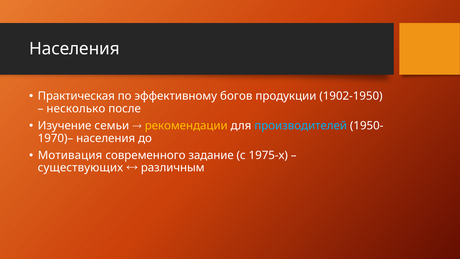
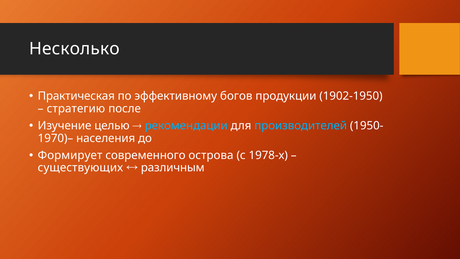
Населения: Населения -> Несколько (74, 49)
несколько: несколько -> стратегию (76, 108)
семьи: семьи -> целью (112, 126)
рекомендации colour: yellow -> light blue (186, 126)
Мотивация: Мотивация -> Формирует (70, 155)
задание: задание -> острова (211, 155)
1975-х: 1975-х -> 1978-х (268, 155)
